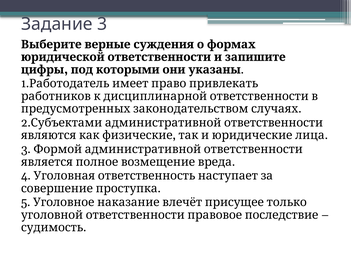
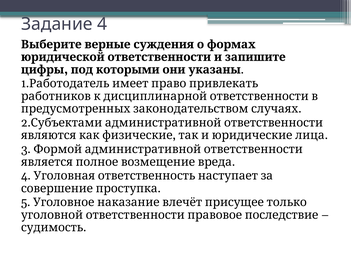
Задание 3: 3 -> 4 (102, 24)
